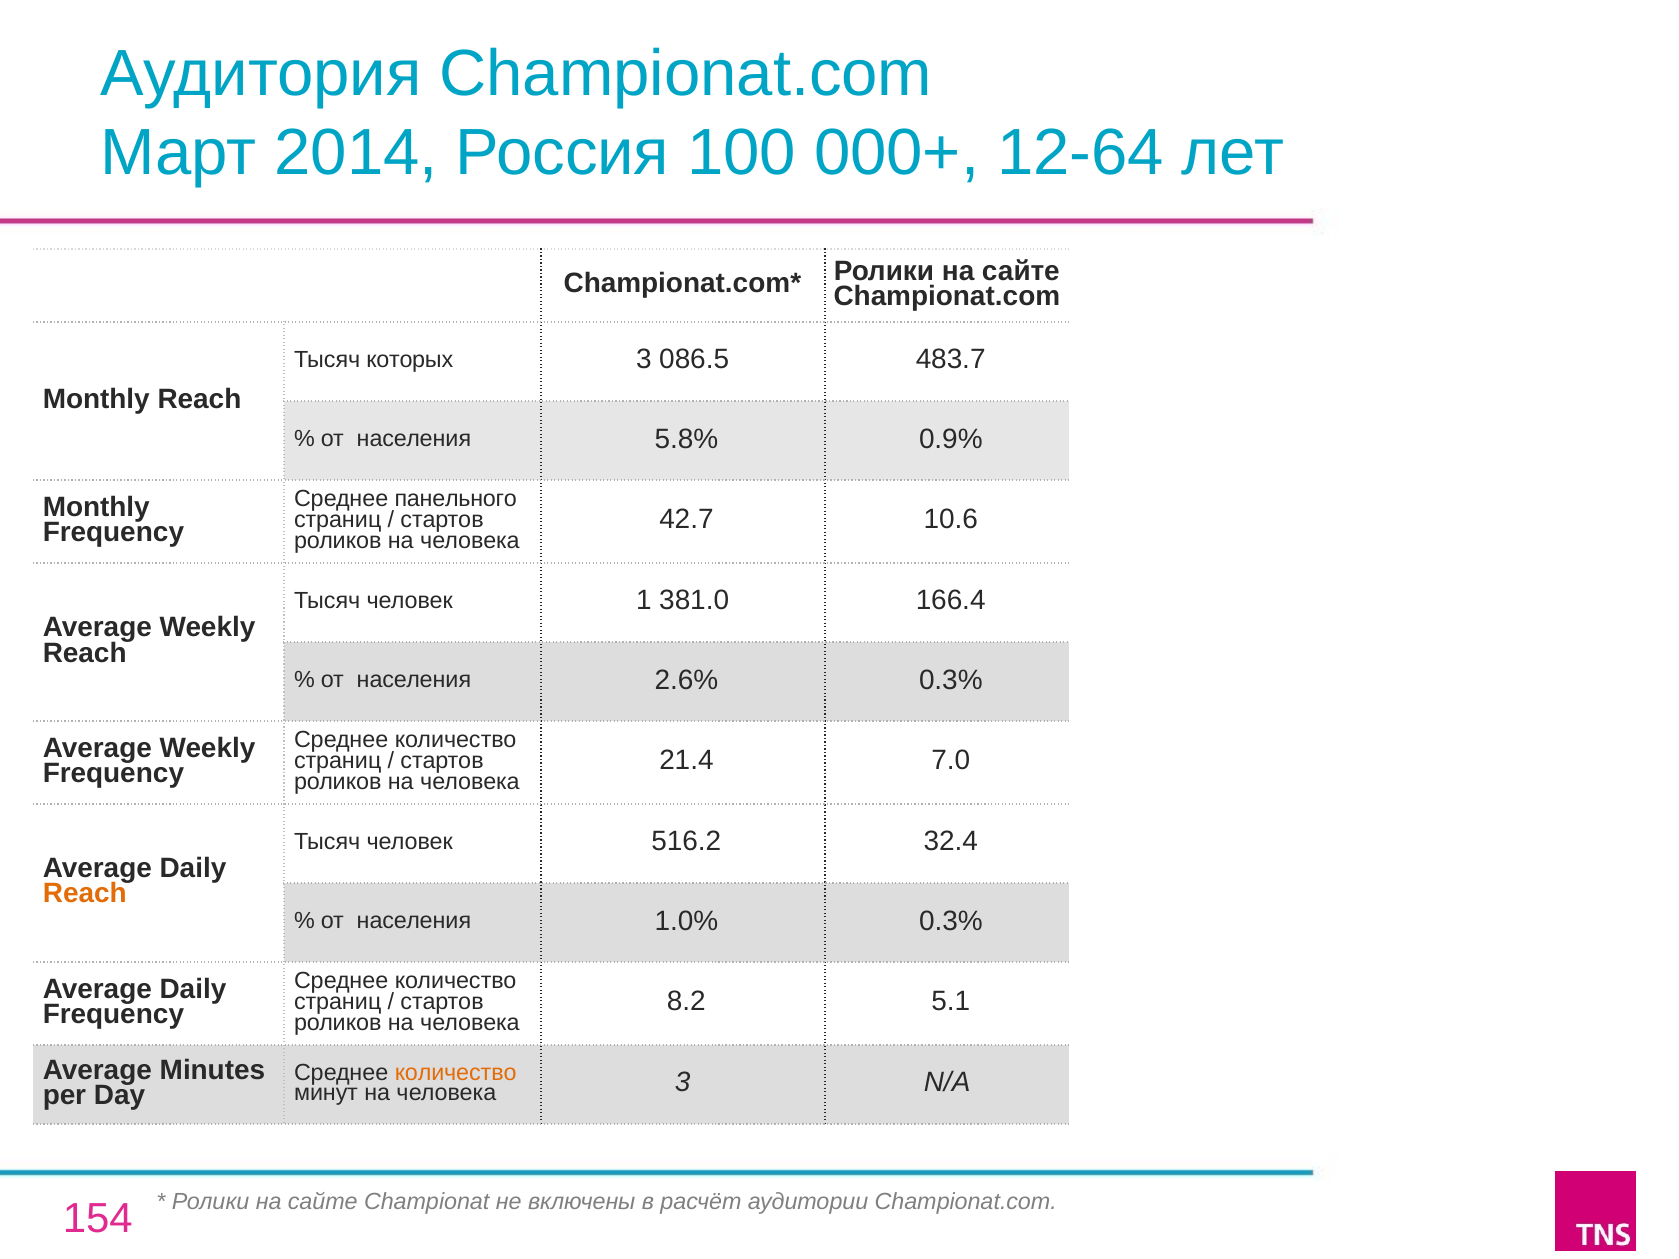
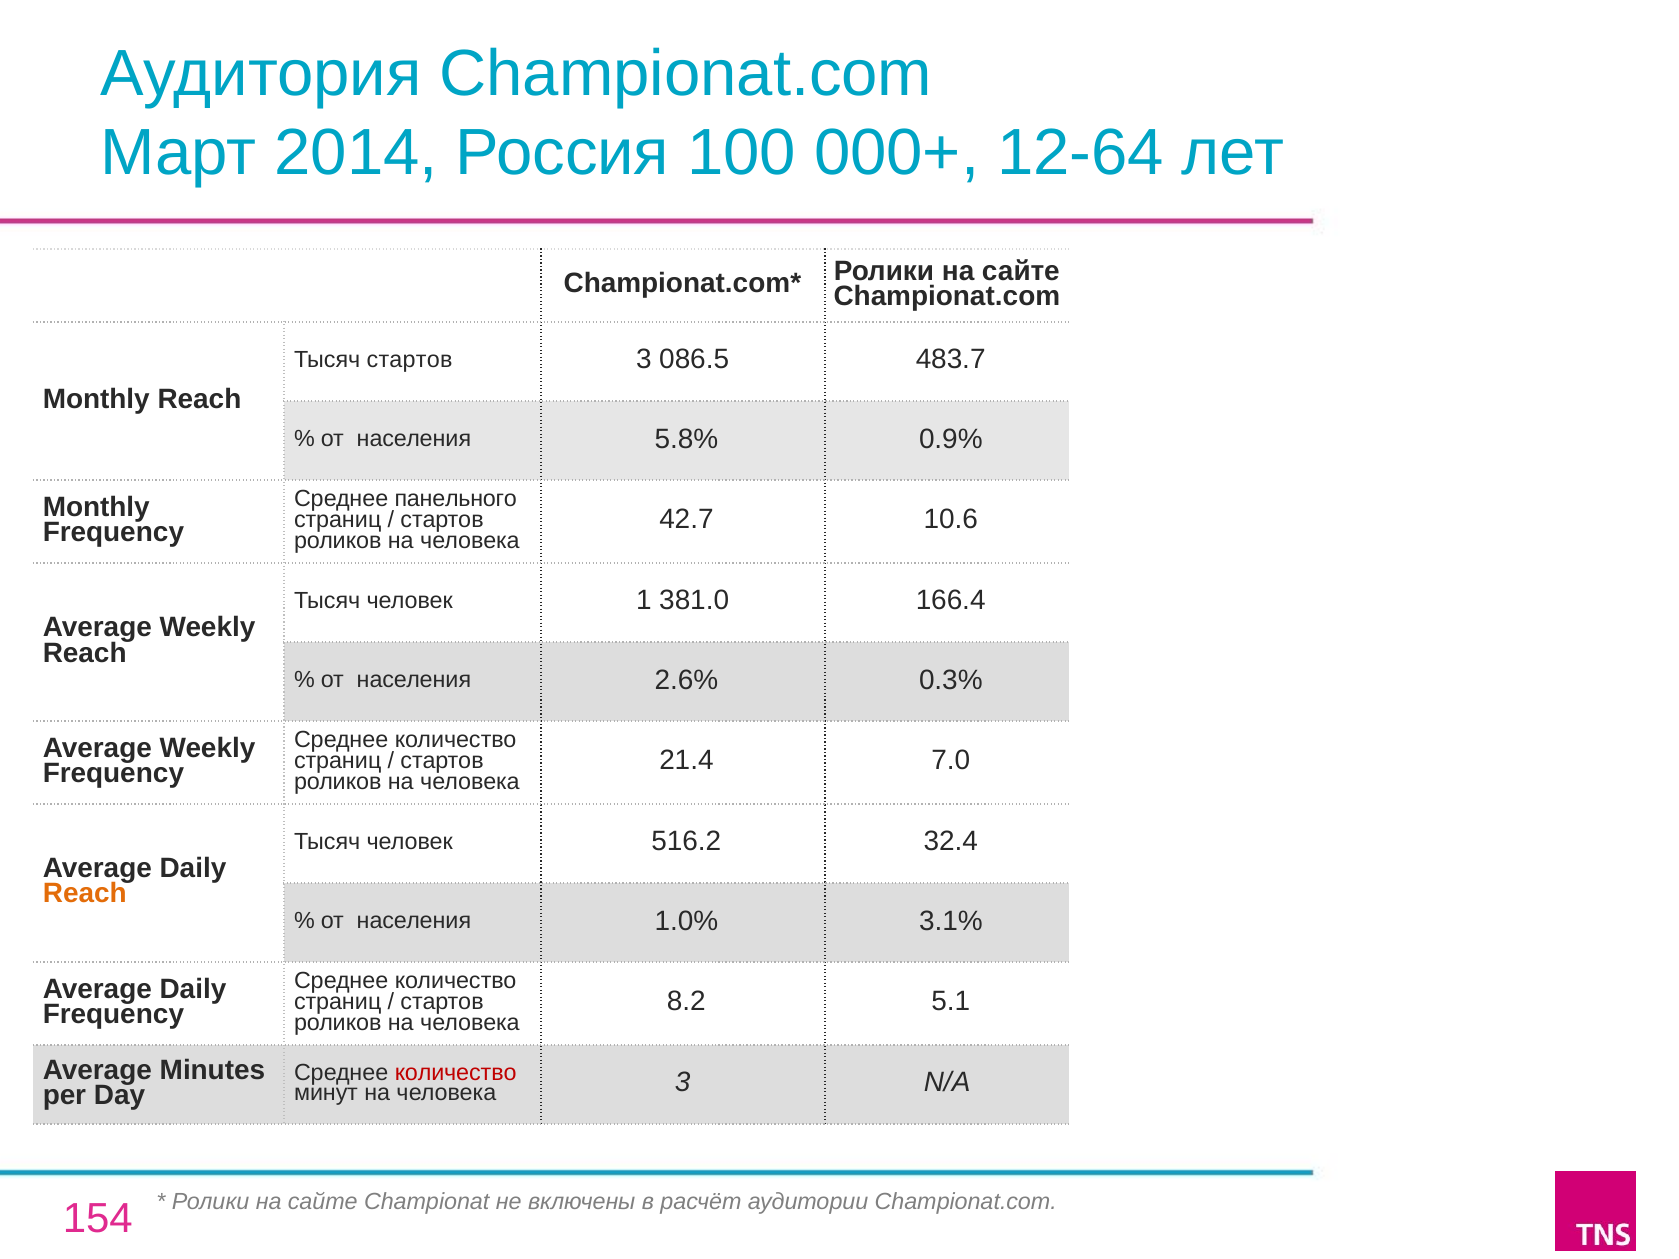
Тысяч которых: которых -> стартов (410, 360)
1.0% 0.3%: 0.3% -> 3.1% (951, 921)
количество colour: orange -> red (456, 1073)
